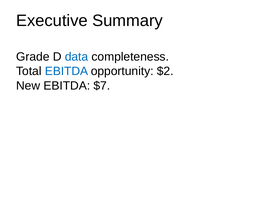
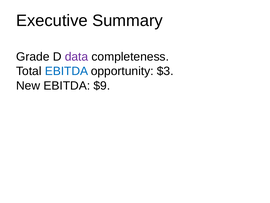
data colour: blue -> purple (77, 57)
$2: $2 -> $3 (165, 71)
$7: $7 -> $9 (102, 85)
